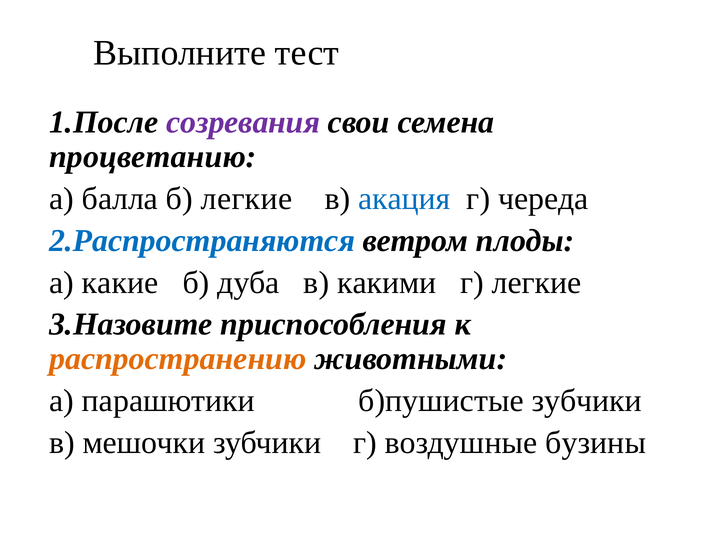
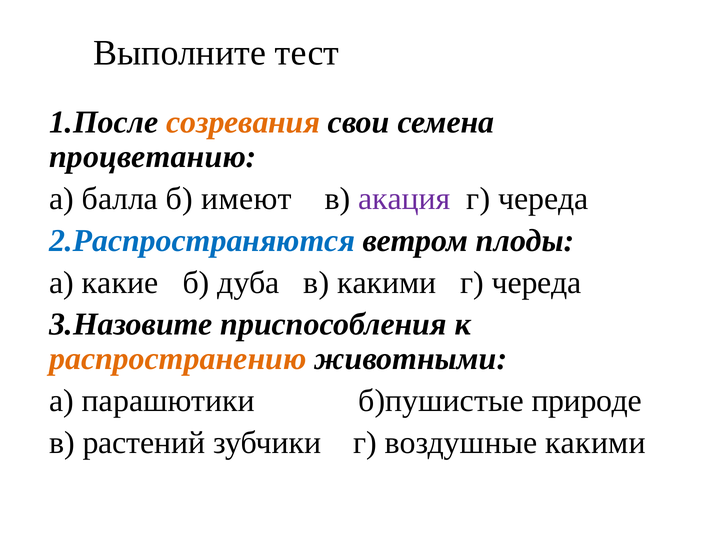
созревания colour: purple -> orange (243, 122)
б легкие: легкие -> имеют (247, 199)
акация colour: blue -> purple (404, 199)
легкие: легкие -> череда (537, 283)
б)пушистые зубчики: зубчики -> природе (587, 401)
мешочки: мешочки -> растений (144, 443)
воздушные бузины: бузины -> какими (596, 443)
